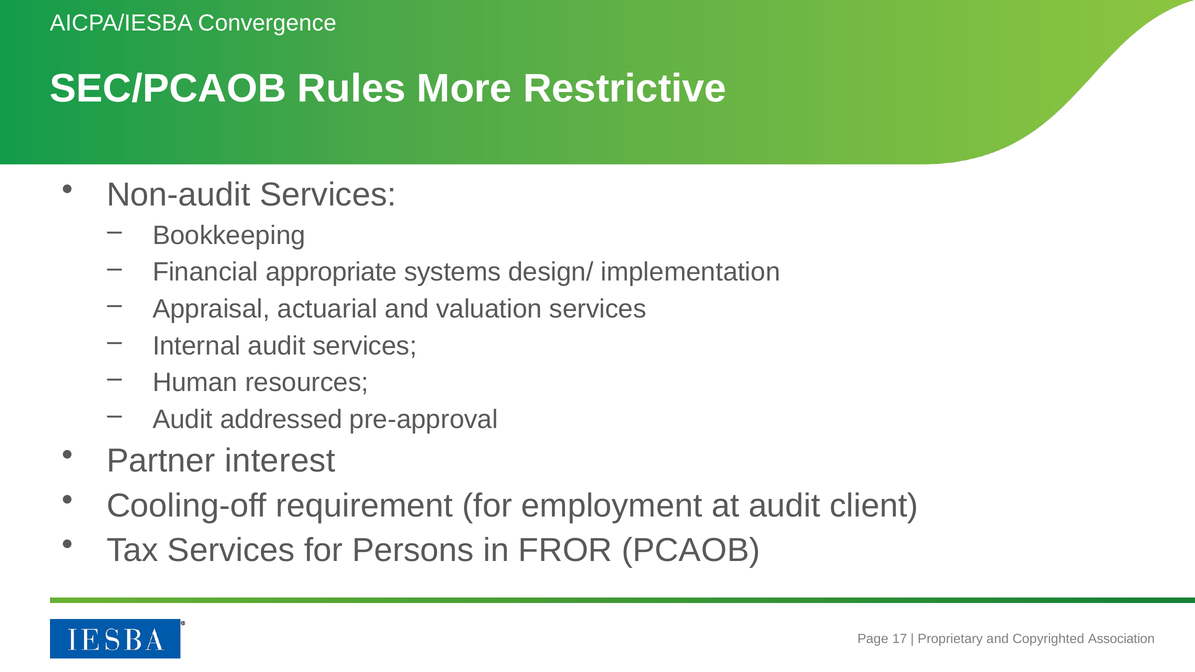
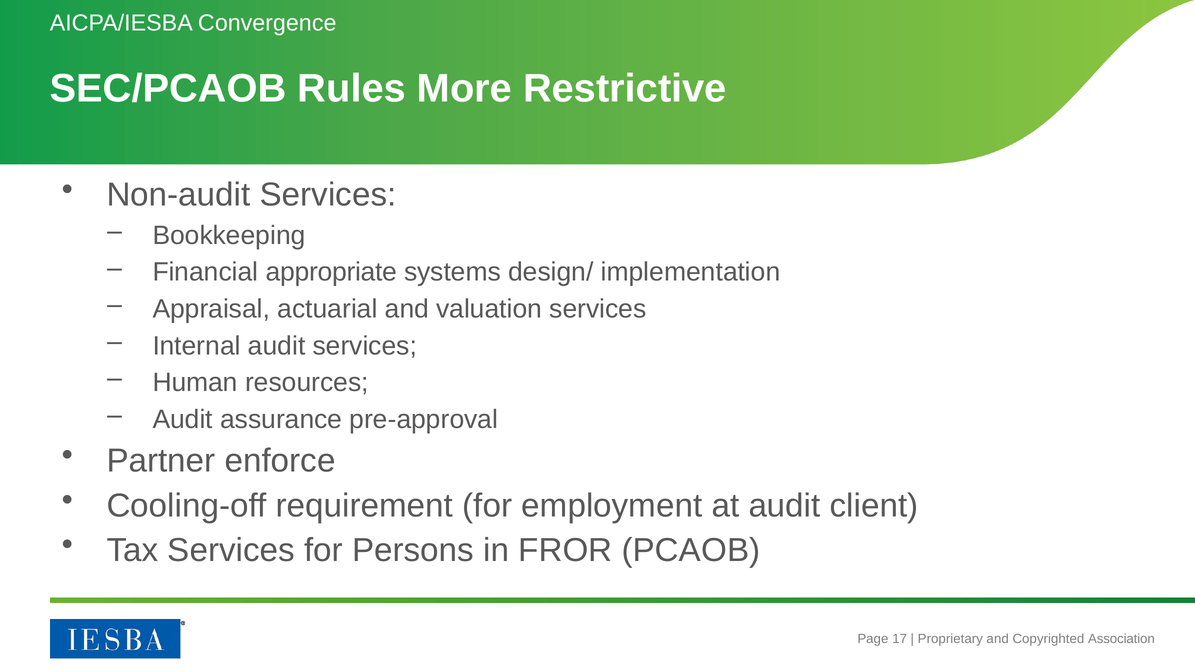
addressed: addressed -> assurance (281, 420)
interest: interest -> enforce (280, 461)
